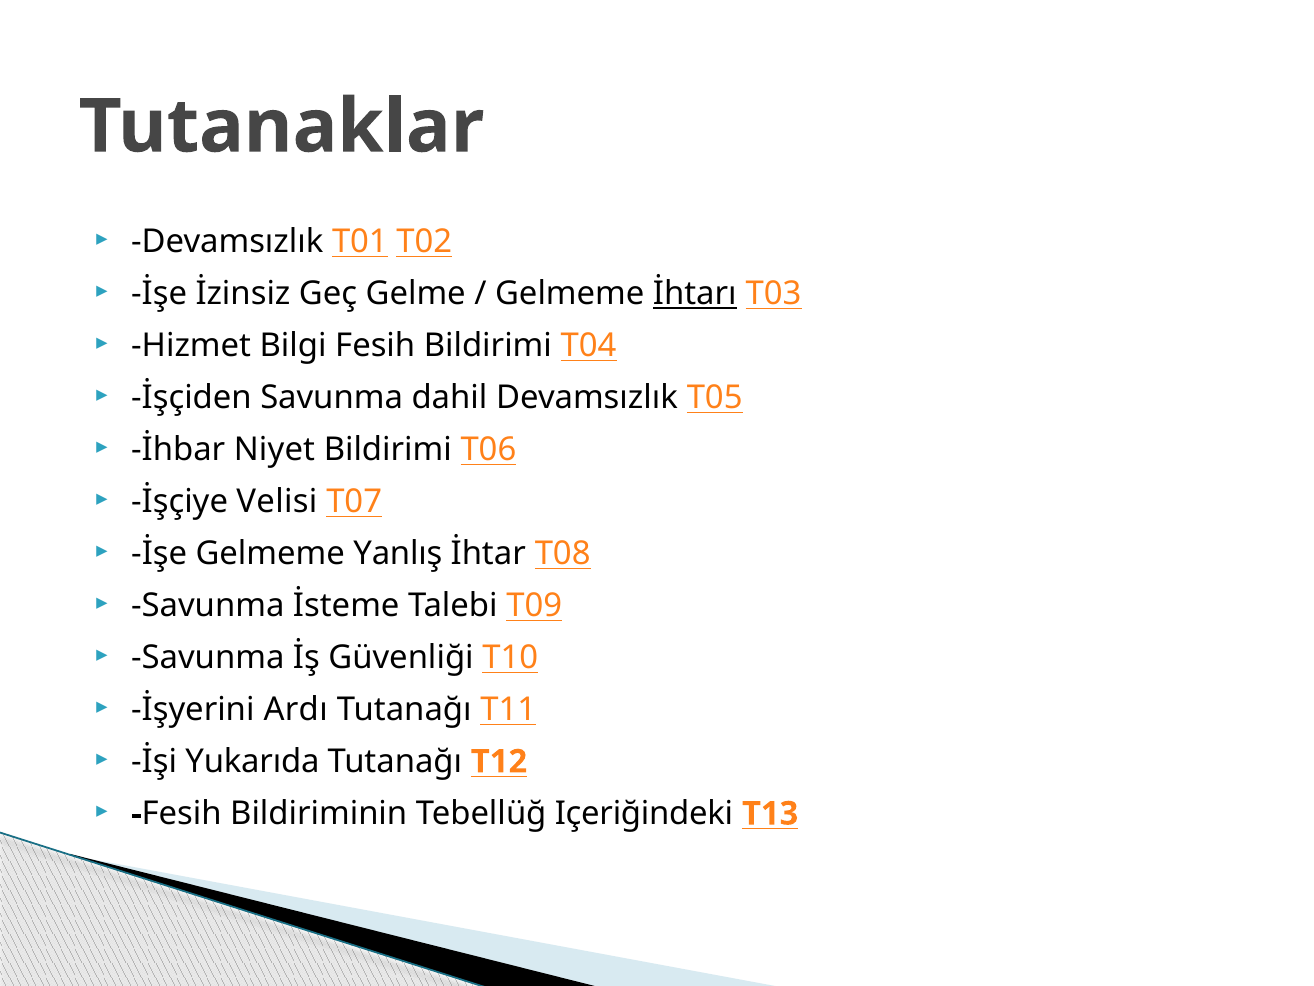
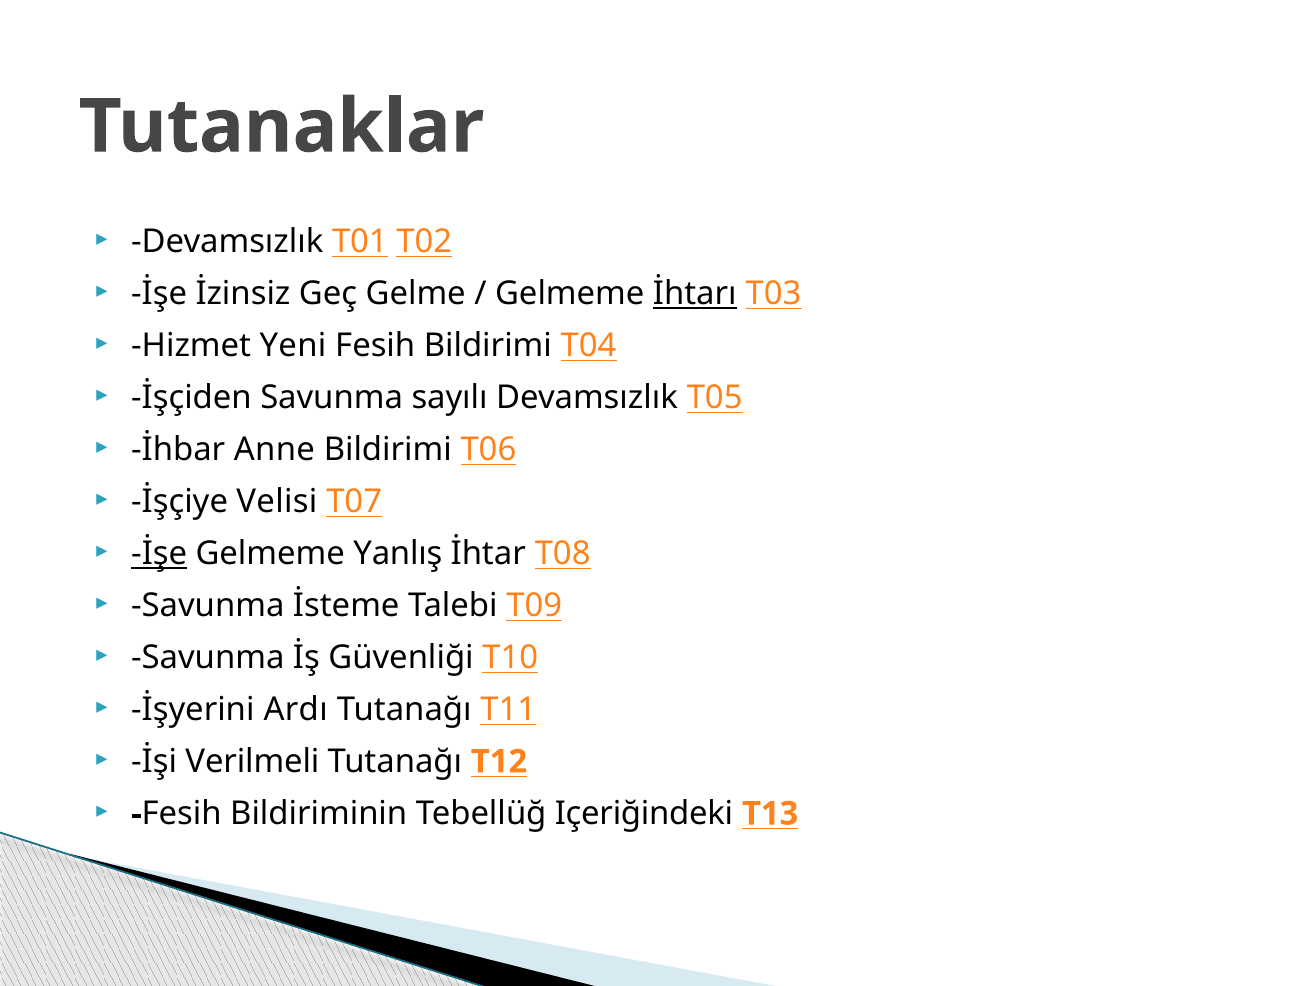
Bilgi: Bilgi -> Yeni (293, 345)
dahil: dahil -> sayılı (450, 397)
Niyet: Niyet -> Anne (274, 449)
İşe underline: none -> present (159, 553)
Yukarıda: Yukarıda -> Verilmeli (252, 761)
